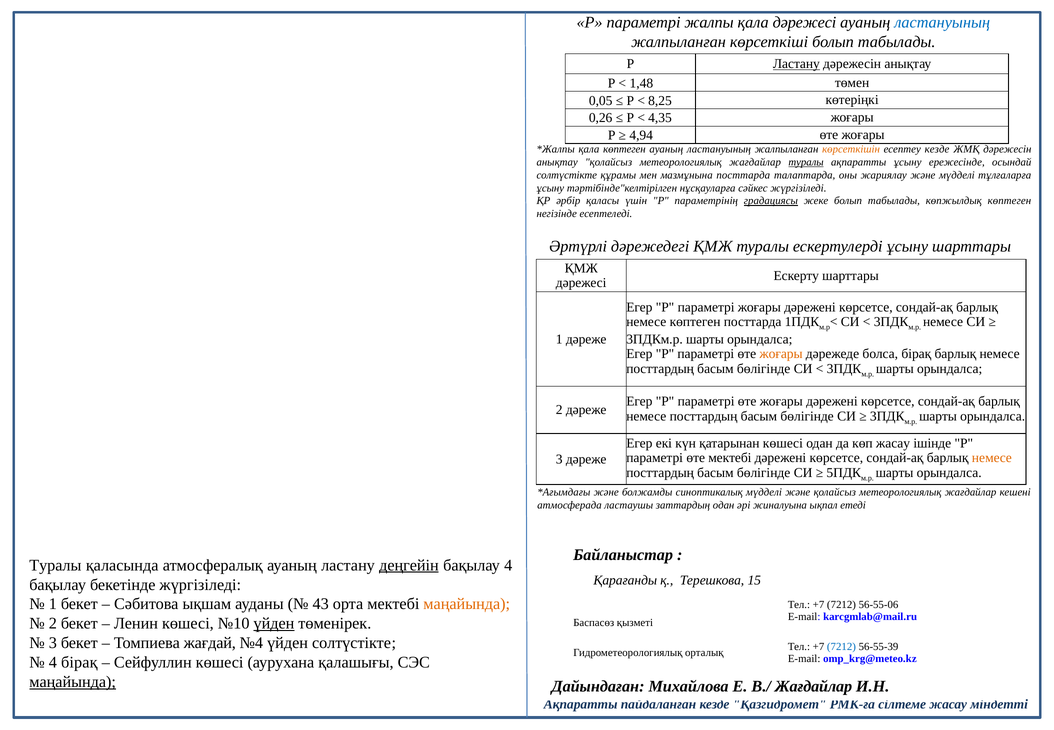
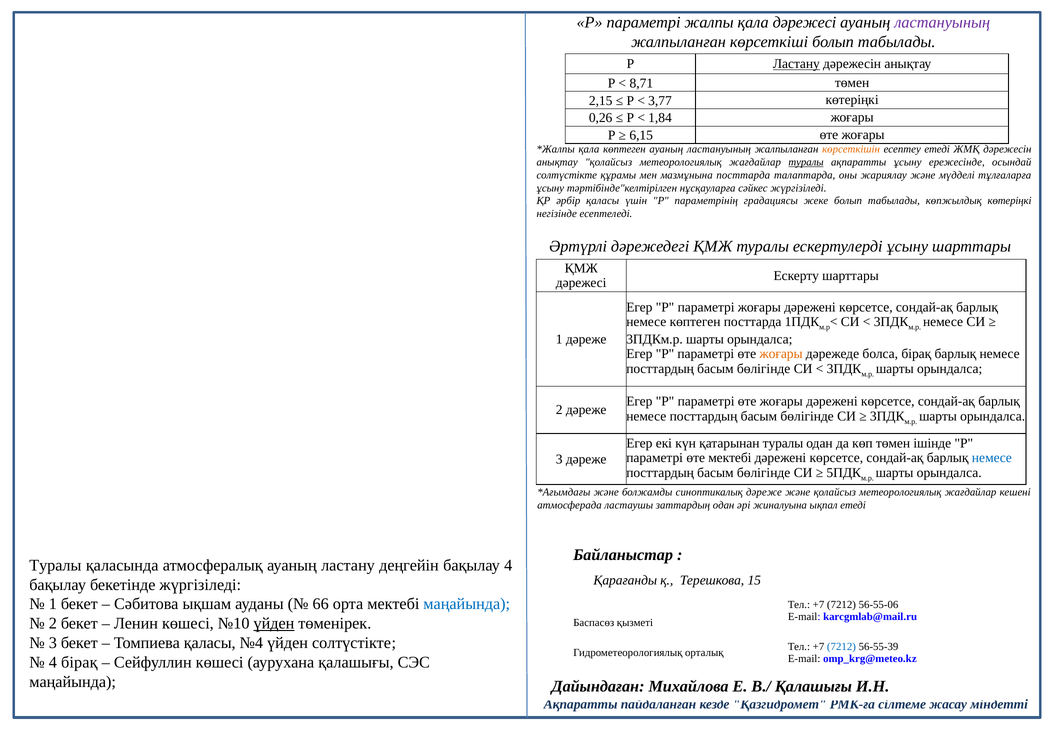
ластануының colour: blue -> purple (942, 22)
1,48: 1,48 -> 8,71 (641, 83)
0,05: 0,05 -> 2,15 (601, 101)
8,25: 8,25 -> 3,77 (660, 101)
4,35: 4,35 -> 1,84 (660, 118)
4,94: 4,94 -> 6,15 (641, 135)
есептеу кезде: кезде -> етеді (937, 149)
градациясы underline: present -> none (771, 201)
көпжылдық көптеген: көптеген -> көтеріңкі (1010, 201)
қатарынан көшесі: көшесі -> туралы (783, 443)
көп жасау: жасау -> төмен (893, 443)
немесе colour: orange -> blue (992, 458)
синоптикалық мүдделі: мүдделі -> дәреже (764, 492)
деңгейін underline: present -> none (409, 565)
43: 43 -> 66 (321, 604)
маңайында colour: orange -> blue (467, 604)
Томпиева жағдай: жағдай -> қаласы (210, 643)
маңайында underline: present -> none (73, 682)
В./ Жағдайлар: Жағдайлар -> Қалашығы (813, 686)
